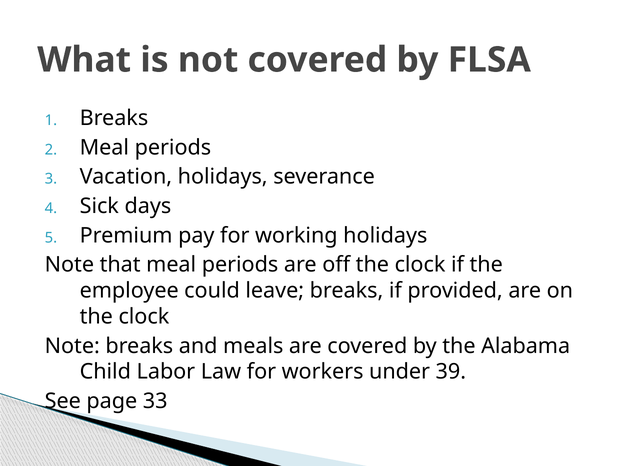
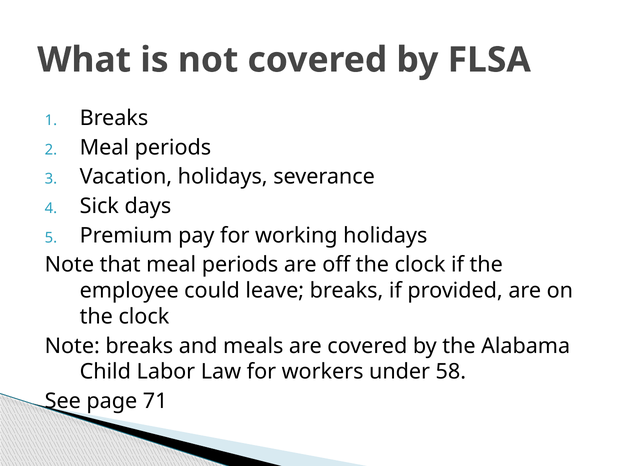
39: 39 -> 58 (451, 372)
33: 33 -> 71 (155, 402)
